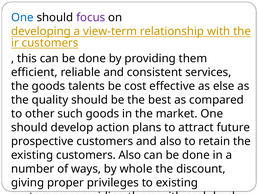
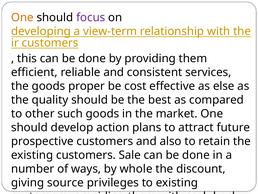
One colour: blue -> orange (22, 18)
talents: talents -> proper (87, 86)
customers Also: Also -> Sale (130, 155)
proper: proper -> source (65, 182)
